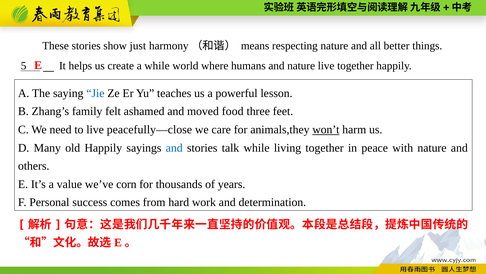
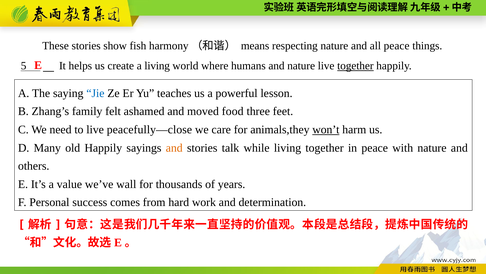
just: just -> fish (138, 46)
all better: better -> peace (397, 46)
a while: while -> living (157, 66)
together underline: none -> present (355, 66)
and colour: blue -> orange (174, 148)
corn: corn -> wall (126, 184)
